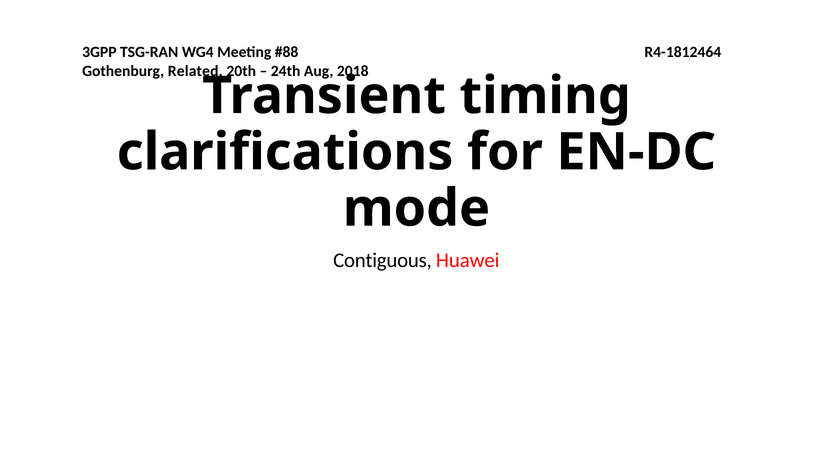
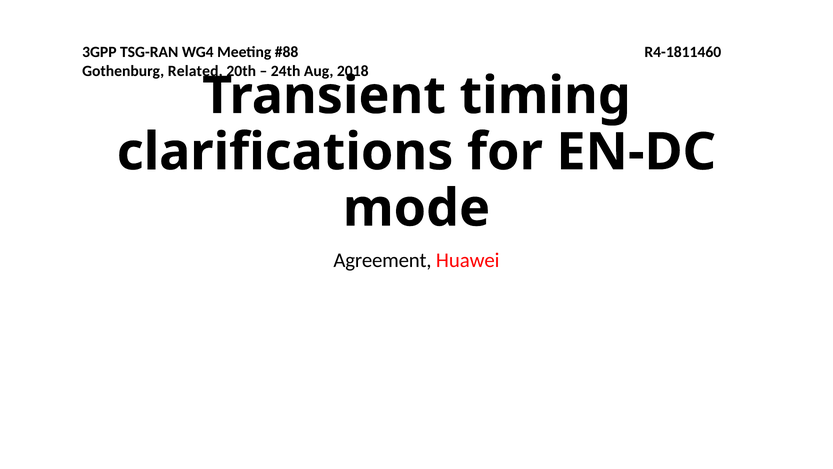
R4-1812464: R4-1812464 -> R4-1811460 (683, 52)
Contiguous: Contiguous -> Agreement (382, 260)
